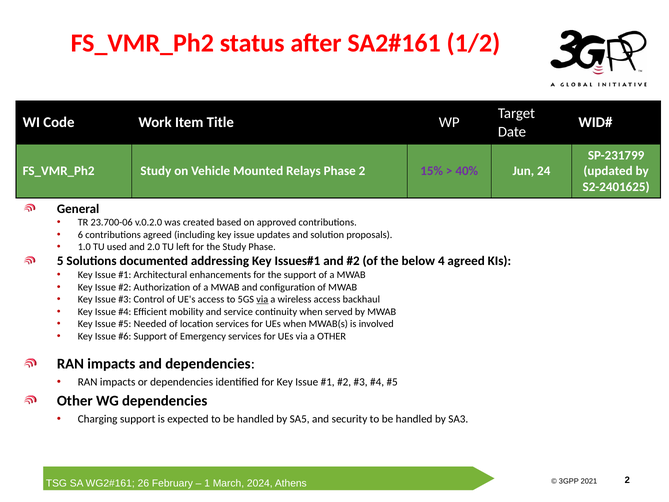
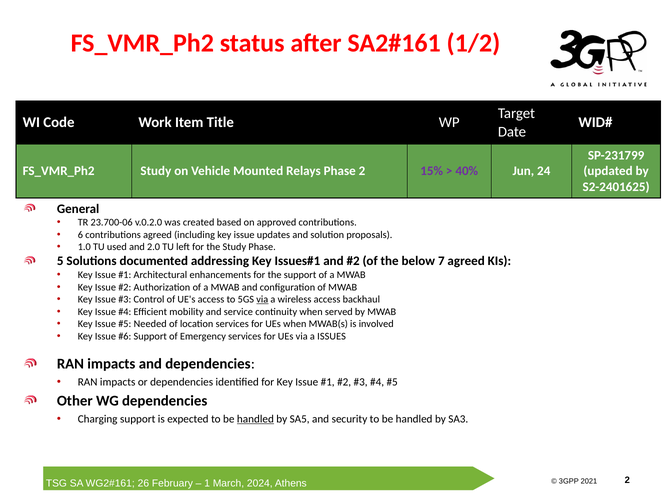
4: 4 -> 7 (441, 261)
a OTHER: OTHER -> ISSUES (332, 336)
handled underline: none -> present (255, 419)
